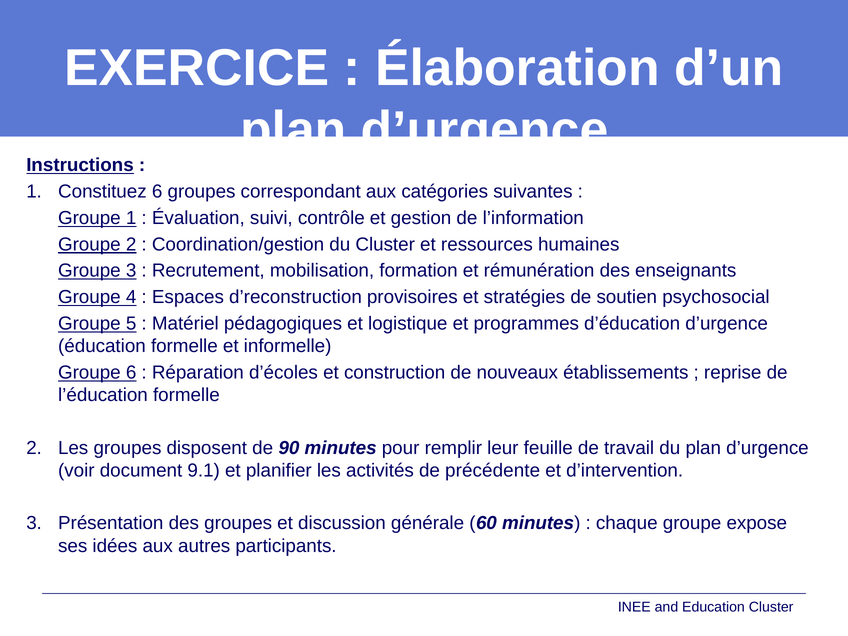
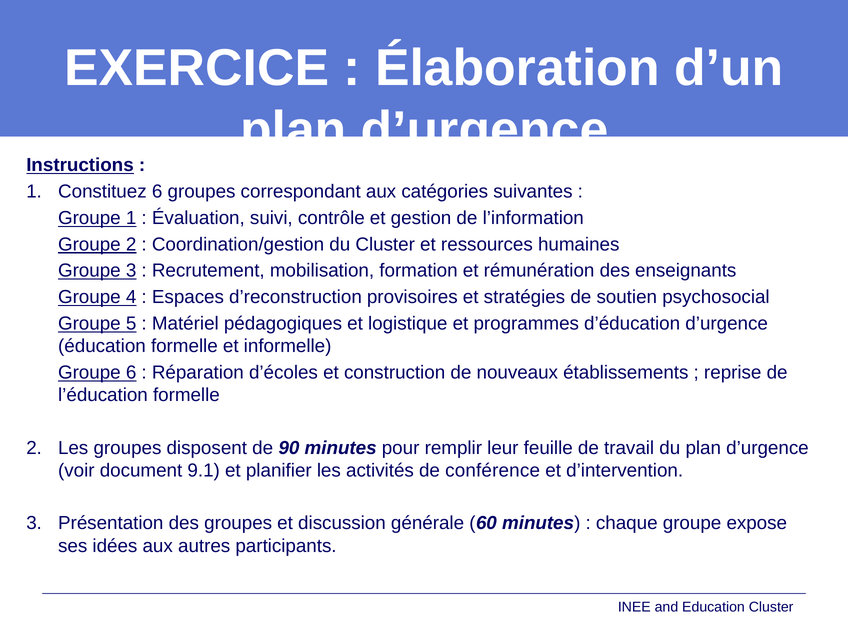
précédente: précédente -> conférence (493, 470)
